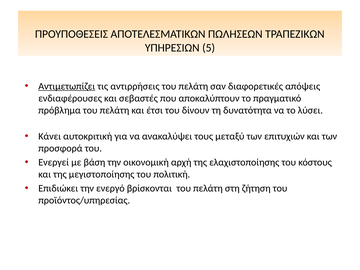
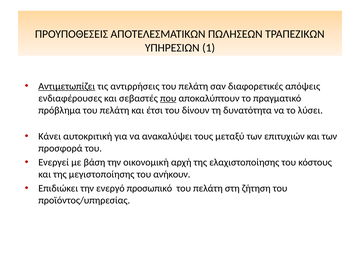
5: 5 -> 1 (209, 48)
που underline: none -> present (168, 98)
πολιτική: πολιτική -> ανήκουν (172, 174)
βρίσκονται: βρίσκονται -> προσωπικό (149, 188)
